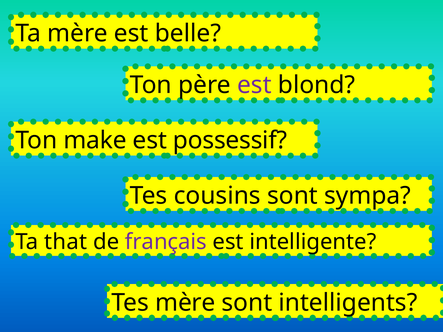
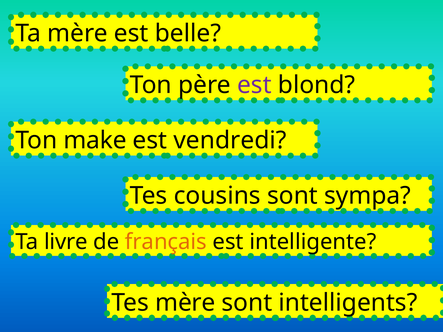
possessif: possessif -> vendredi (230, 140)
that: that -> livre (66, 242)
français colour: purple -> orange (166, 242)
